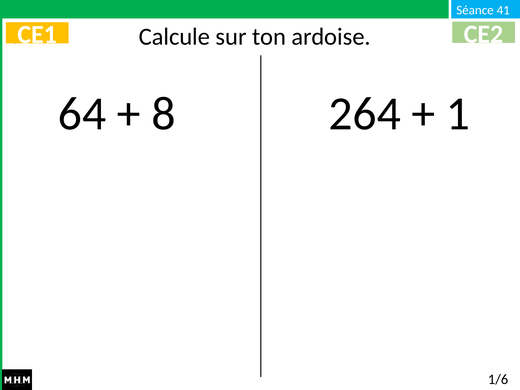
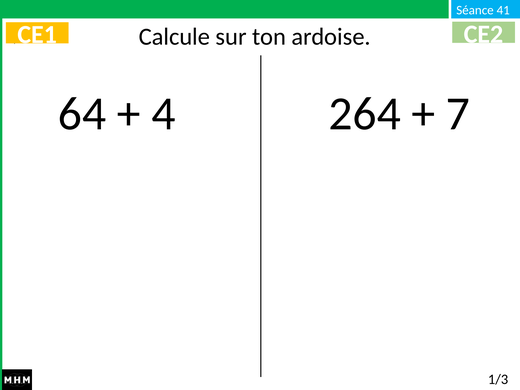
8: 8 -> 4 (163, 114)
1: 1 -> 7 (458, 114)
1/6: 1/6 -> 1/3 (498, 379)
